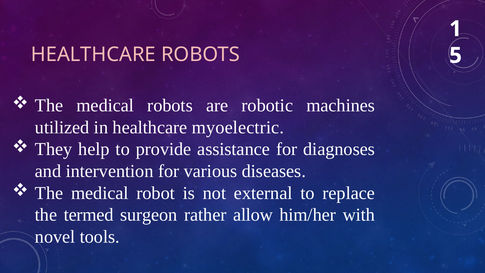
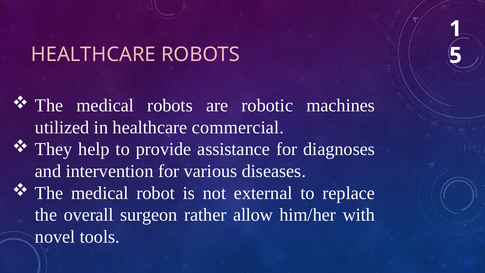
myoelectric: myoelectric -> commercial (238, 127)
termed: termed -> overall (89, 215)
